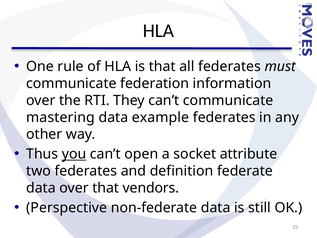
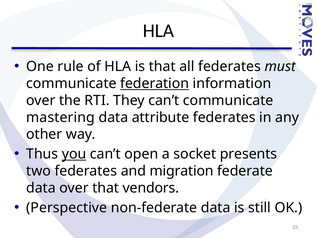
federation underline: none -> present (155, 83)
example: example -> attribute (161, 117)
attribute: attribute -> presents (248, 154)
definition: definition -> migration (182, 171)
